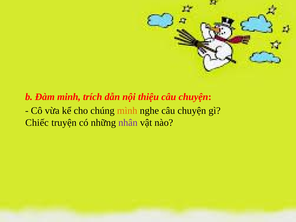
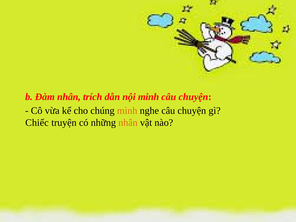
Đàm minh: minh -> nhân (69, 97)
thiệu: thiệu -> minh (149, 97)
nhân colour: purple -> orange (128, 123)
